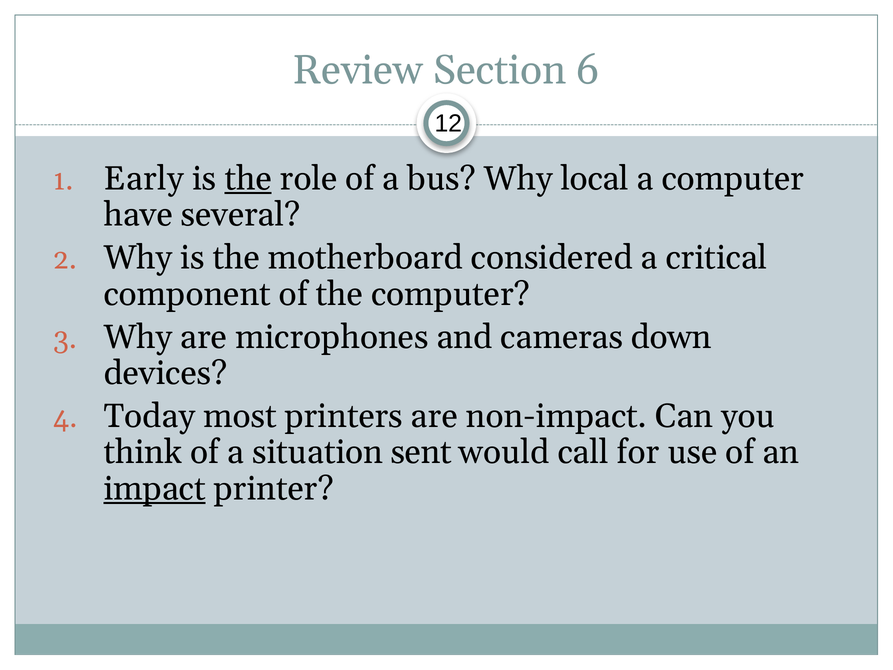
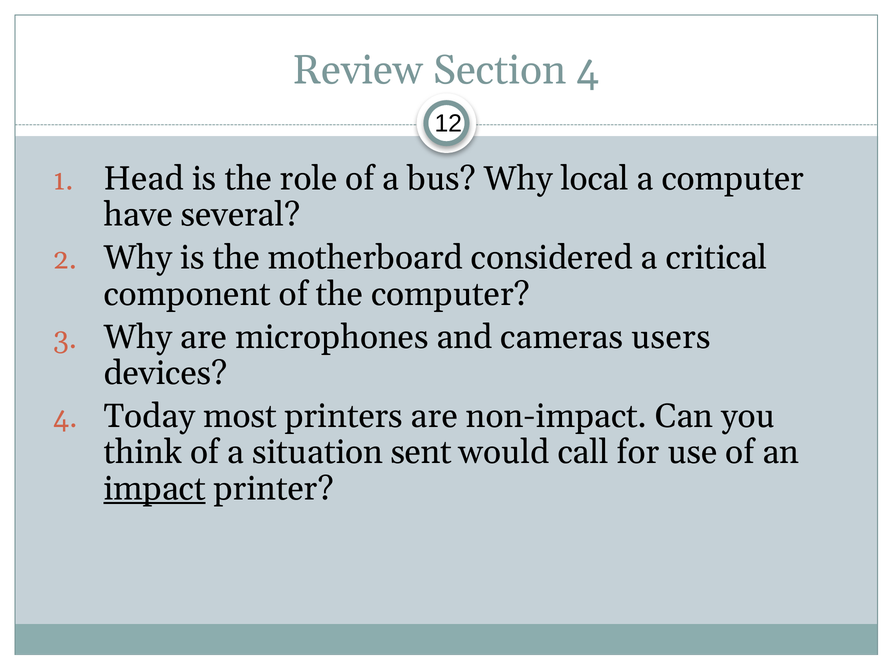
Section 6: 6 -> 4 (588, 70)
Early: Early -> Head (144, 179)
the underline: present -> none (248, 179)
down: down -> users (671, 337)
